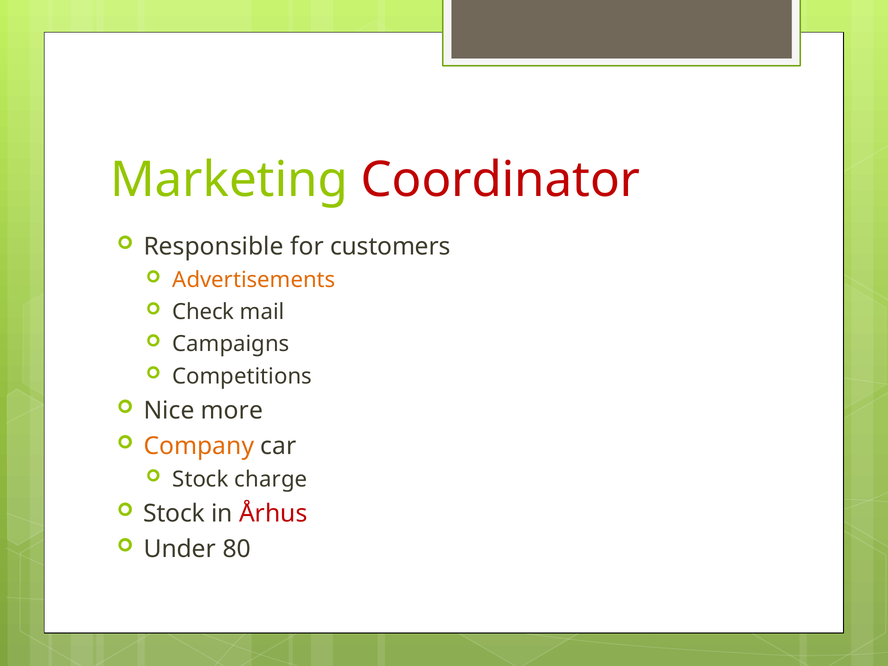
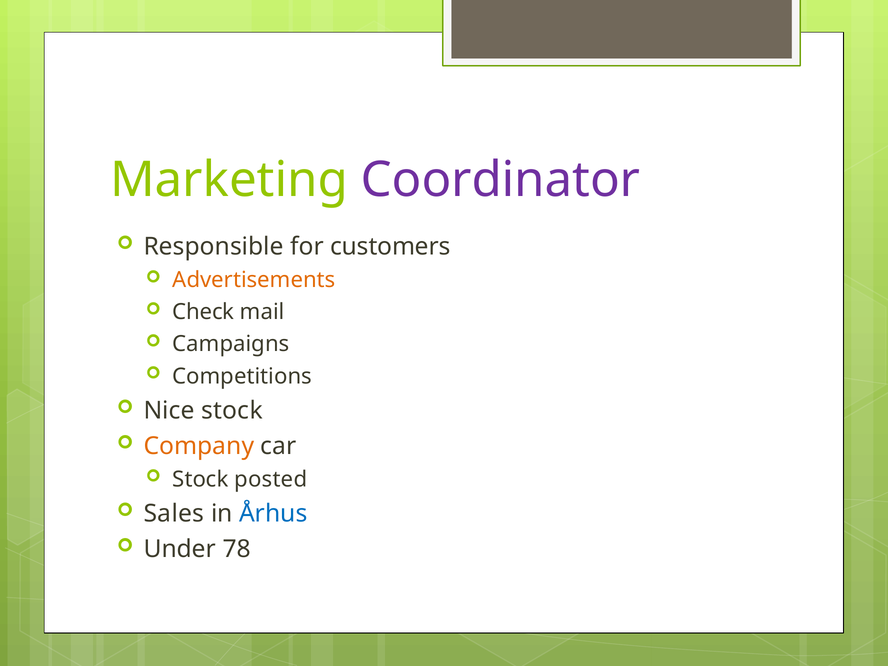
Coordinator colour: red -> purple (501, 180)
Nice more: more -> stock (232, 410)
charge: charge -> posted (271, 479)
Stock: Stock -> Sales (174, 514)
Århus colour: red -> blue (273, 514)
80: 80 -> 78 (237, 549)
